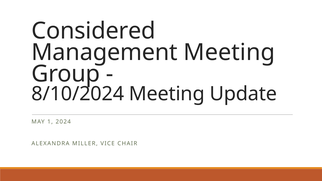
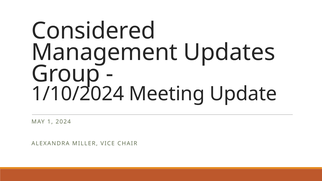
Management Meeting: Meeting -> Updates (229, 52)
8/10/2024: 8/10/2024 -> 1/10/2024 (78, 94)
